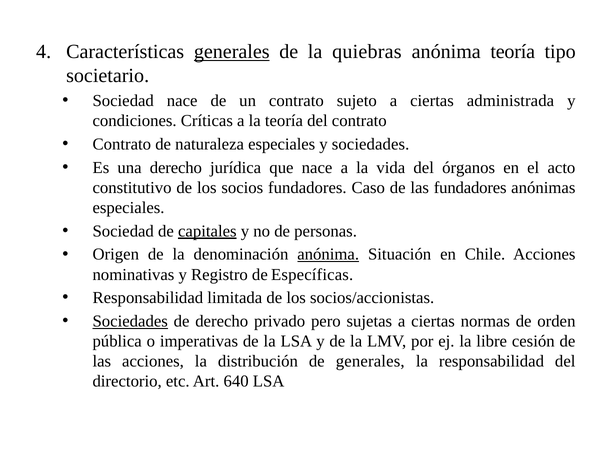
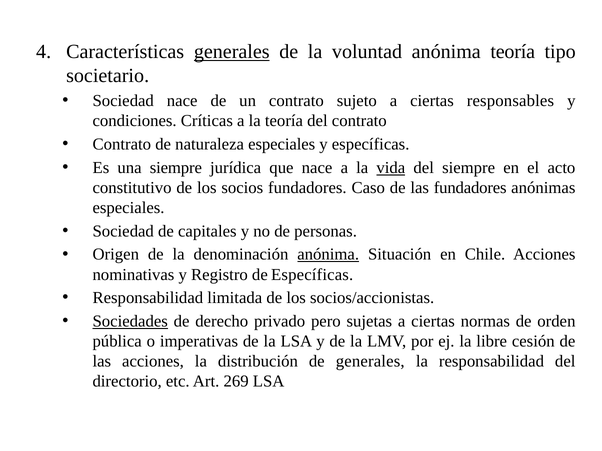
quiebras: quiebras -> voluntad (367, 52)
administrada: administrada -> responsables (510, 101)
y sociedades: sociedades -> específicas (371, 144)
una derecho: derecho -> siempre (176, 168)
vida underline: none -> present (391, 168)
del órganos: órganos -> siempre (469, 168)
capitales underline: present -> none (207, 231)
640: 640 -> 269 (236, 382)
